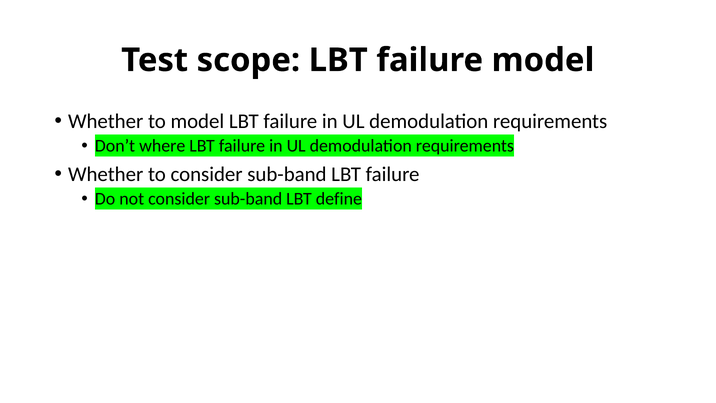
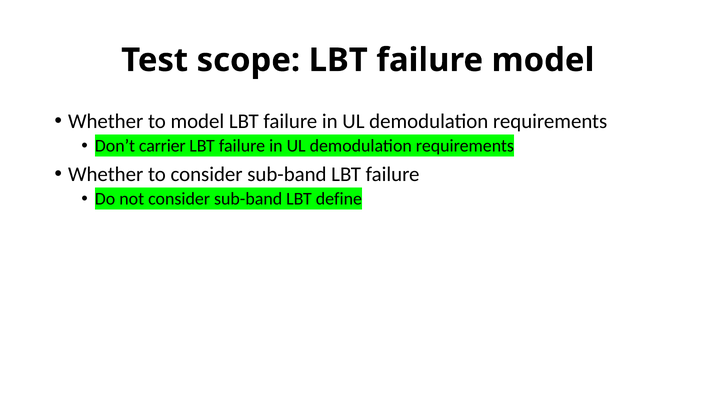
where: where -> carrier (162, 146)
